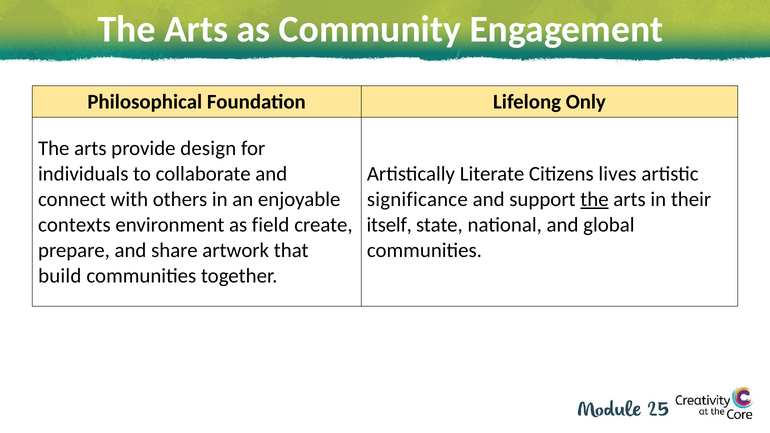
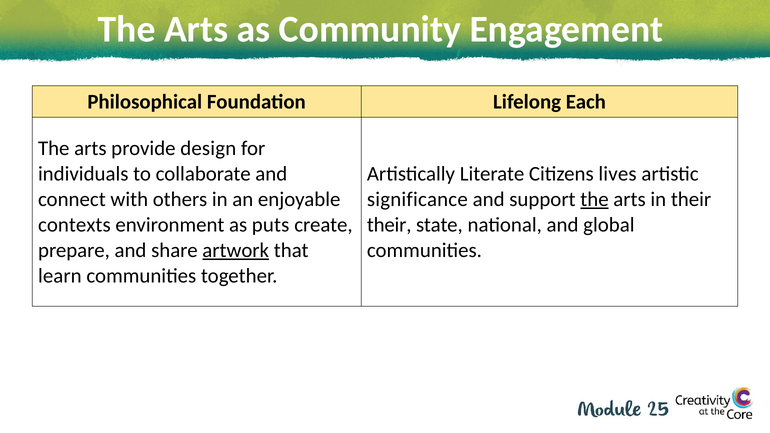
Only: Only -> Each (586, 102)
field: field -> puts (271, 225)
itself: itself -> their (389, 225)
artwork underline: none -> present (236, 250)
build: build -> learn (60, 276)
